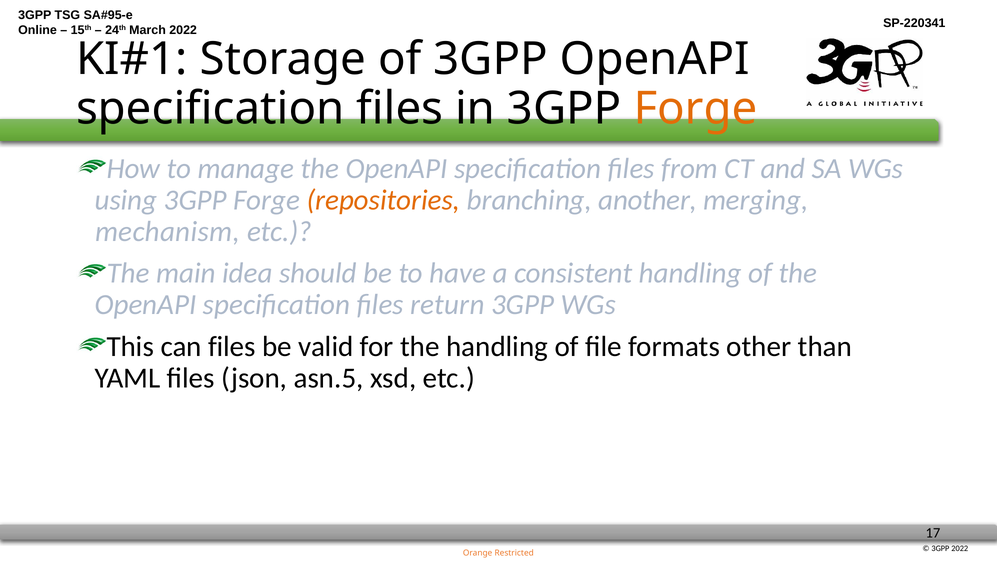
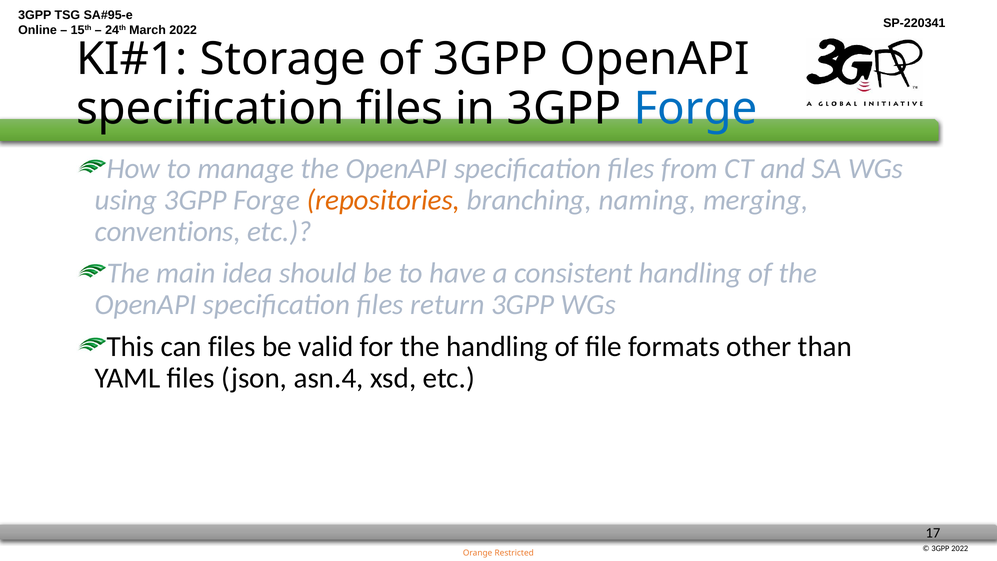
Forge colour: orange -> blue (695, 108)
another: another -> naming (647, 200)
mechanism: mechanism -> conventions (168, 231)
asn.5: asn.5 -> asn.4 (329, 378)
